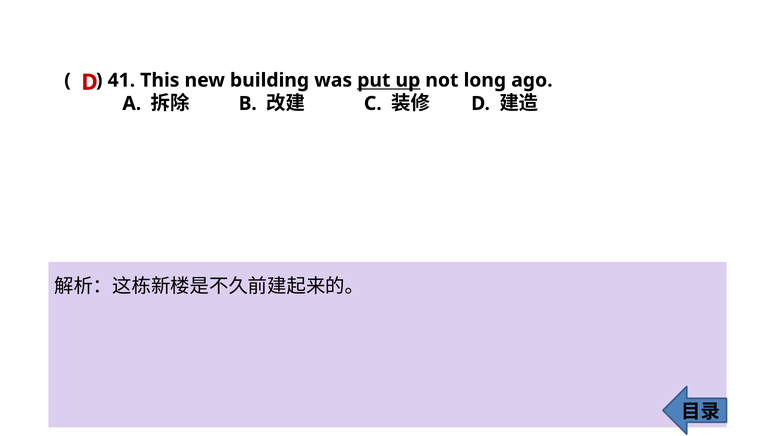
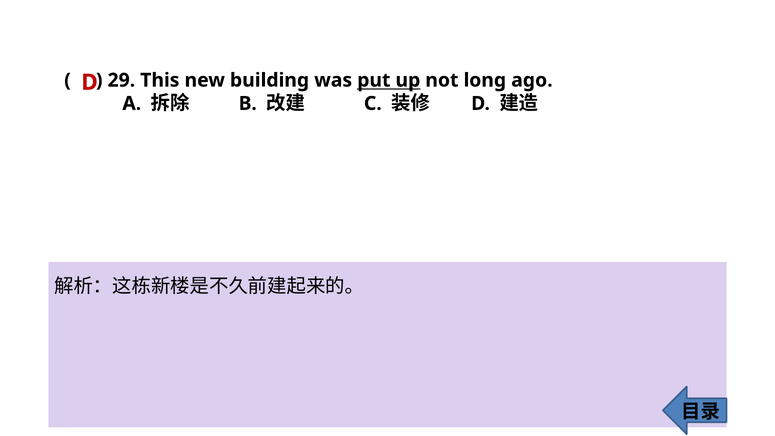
41: 41 -> 29 (121, 80)
